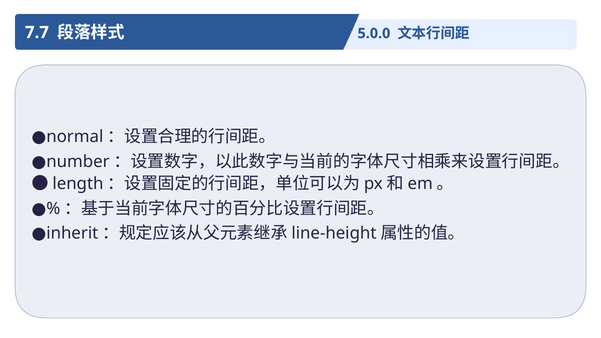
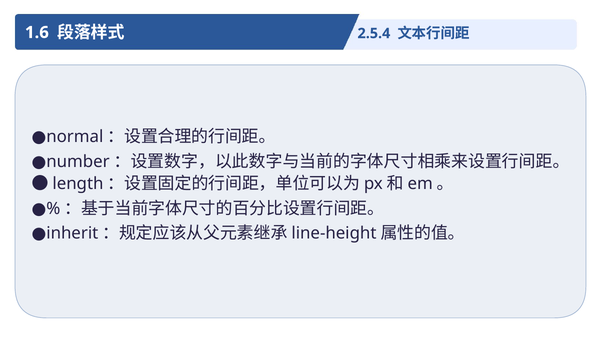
7.7: 7.7 -> 1.6 (37, 32)
5.0.0: 5.0.0 -> 2.5.4 (374, 33)
